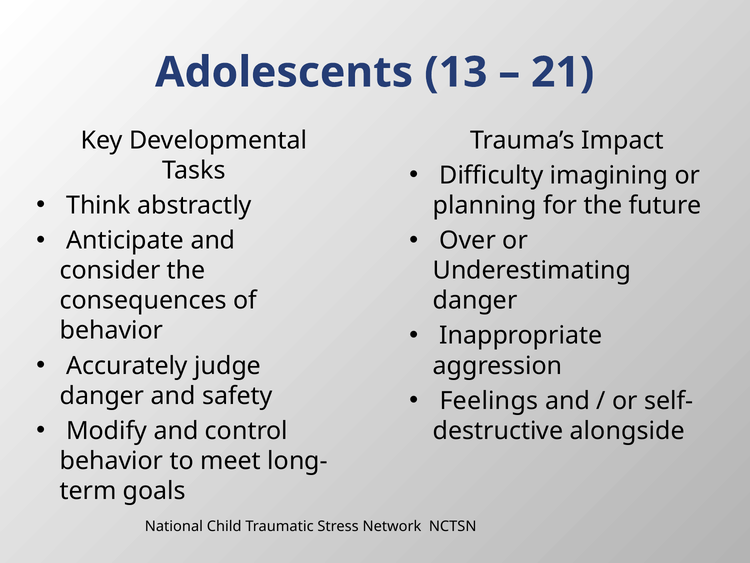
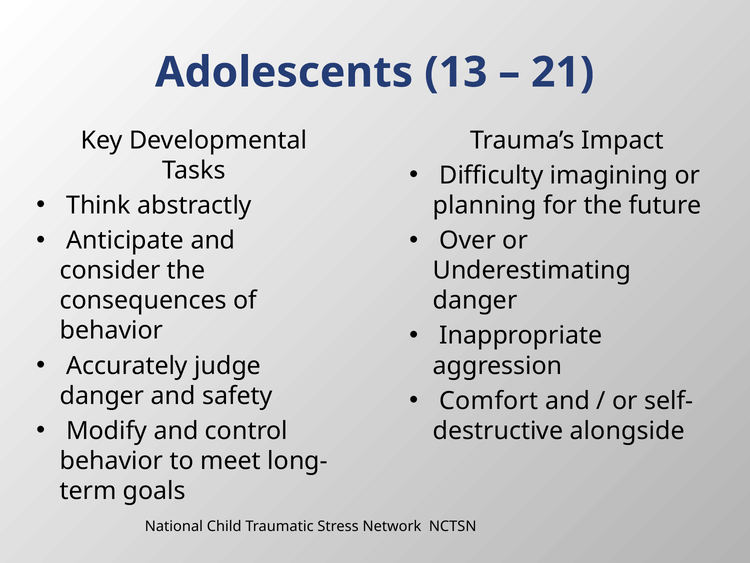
Feelings: Feelings -> Comfort (489, 400)
